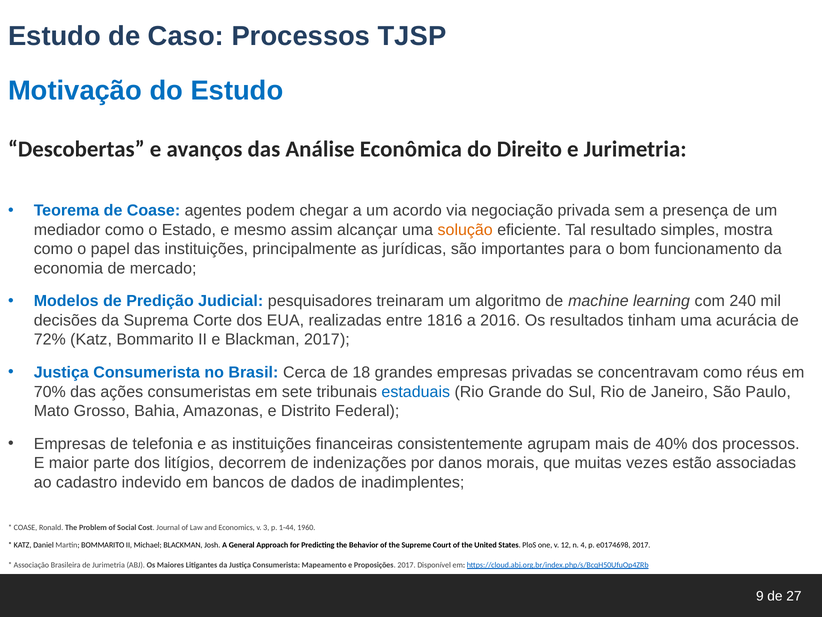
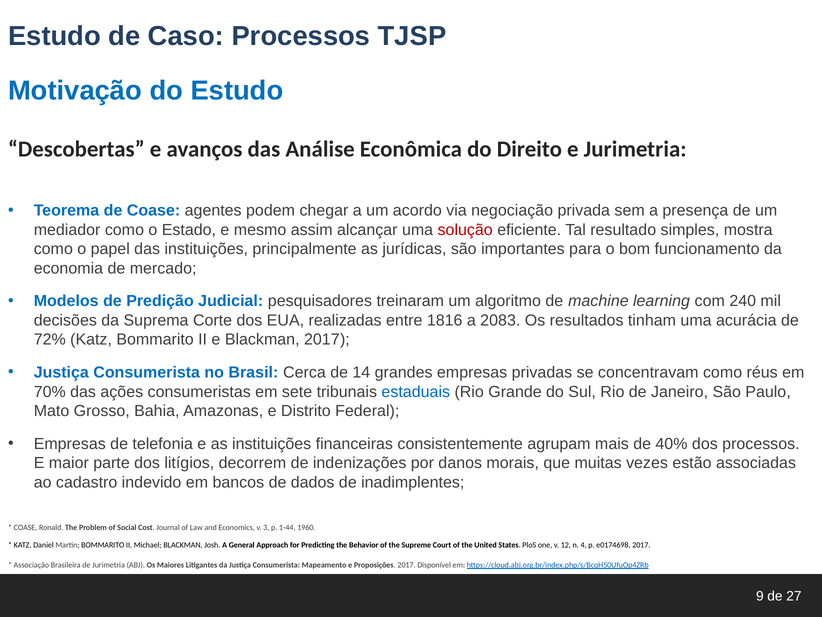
solução colour: orange -> red (465, 230)
2016: 2016 -> 2083 (500, 320)
18: 18 -> 14 (361, 372)
